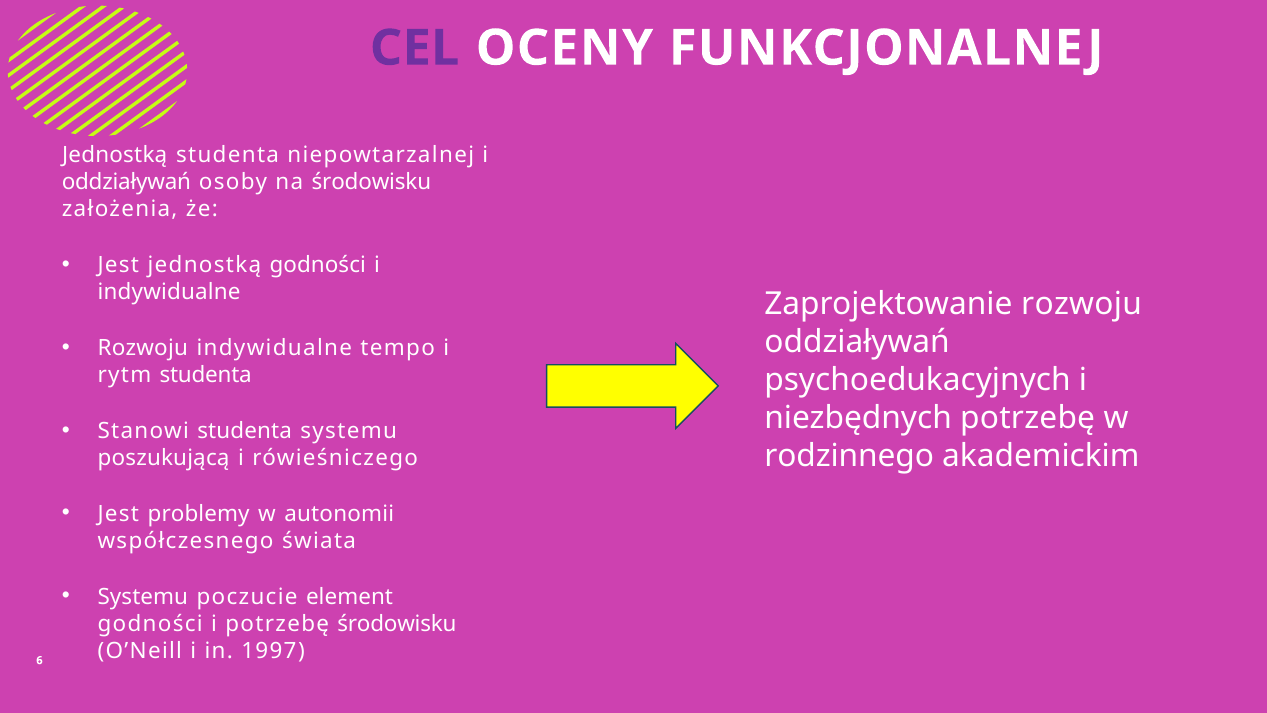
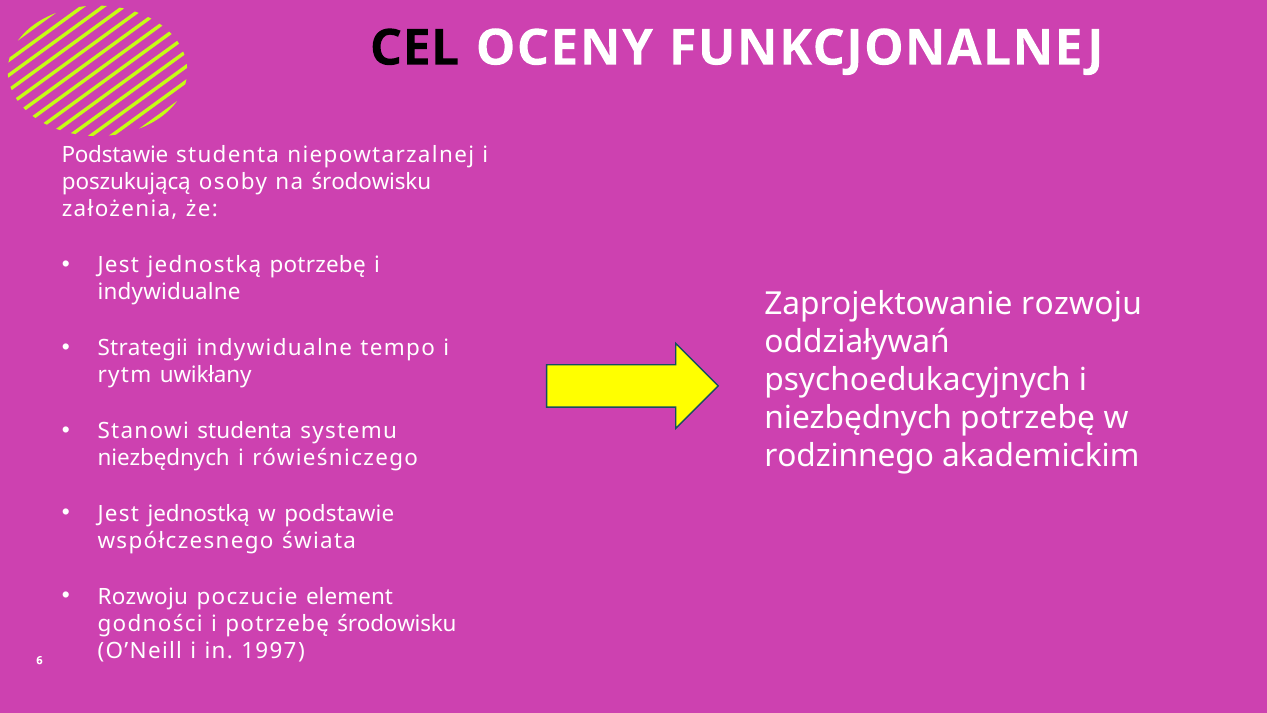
CEL colour: purple -> black (415, 48)
Jednostką: Jednostką -> Podstawie (115, 155)
oddziaływań: oddziaływań -> poszukującą (126, 182)
jednostką godności: godności -> potrzebę (318, 265)
Rozwoju: Rozwoju -> Strategii (143, 348)
rytm studenta: studenta -> uwikłany (206, 375)
poszukującą: poszukującą -> niezbędnych (164, 458)
problemy: problemy -> jednostką (199, 514)
w autonomii: autonomii -> podstawie (339, 514)
Systemu: Systemu -> Rozwoju (143, 596)
